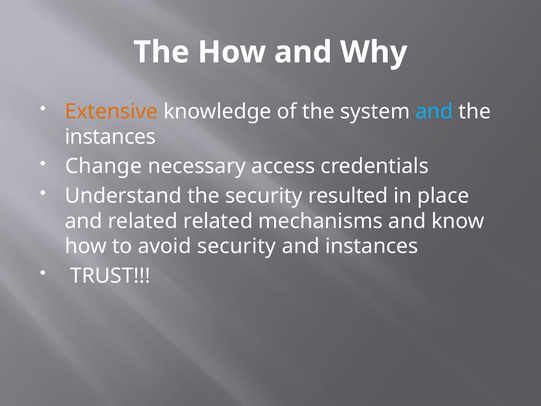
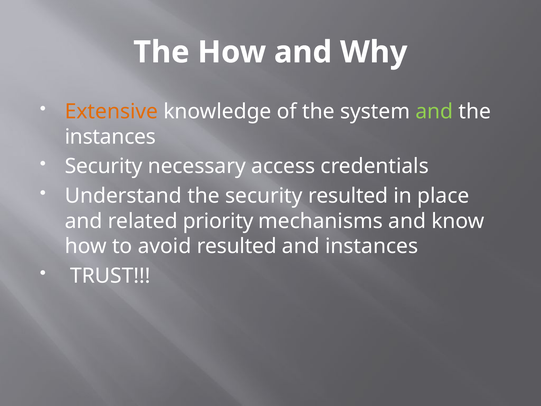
and colour: light blue -> light green (434, 111)
Change: Change -> Security (104, 166)
related related: related -> priority (218, 221)
avoid security: security -> resulted (237, 246)
